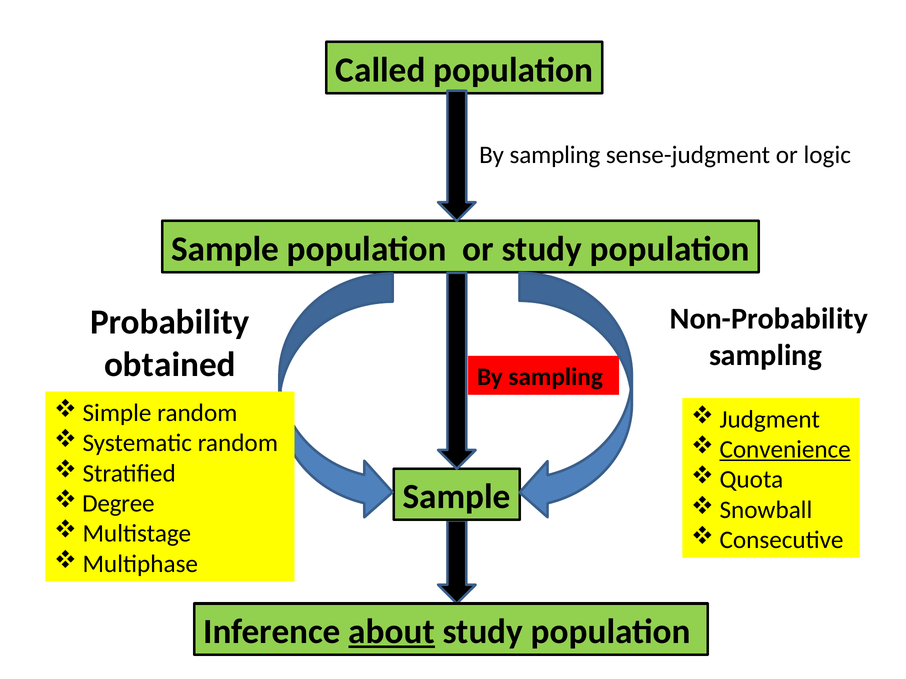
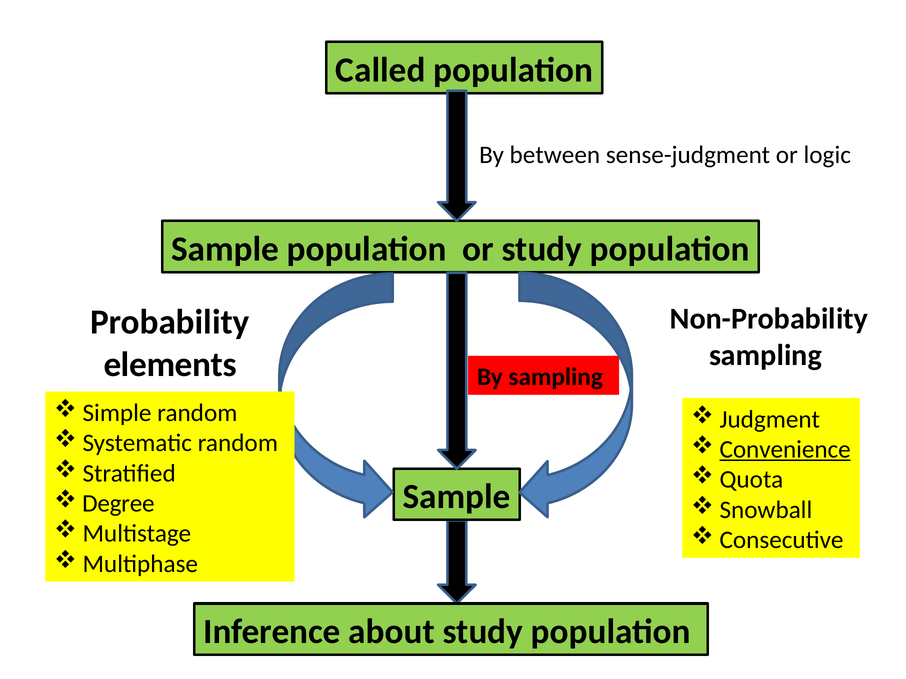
sampling: sampling -> between (555, 155)
obtained: obtained -> elements (170, 365)
about underline: present -> none (392, 632)
